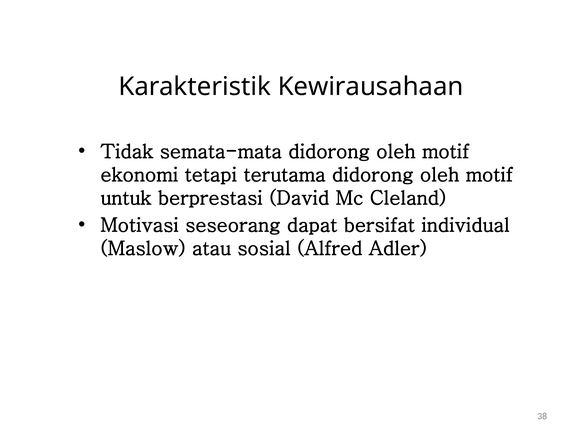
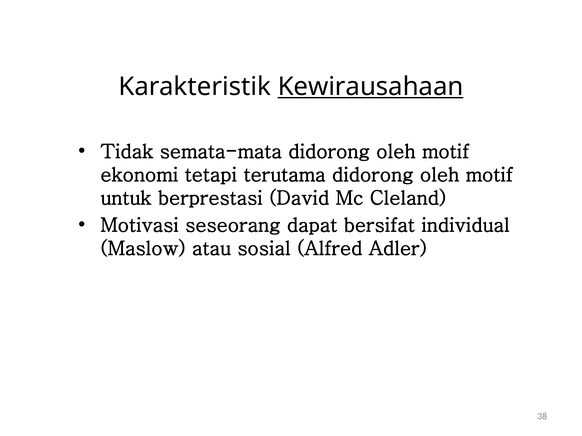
Kewirausahaan underline: none -> present (371, 87)
